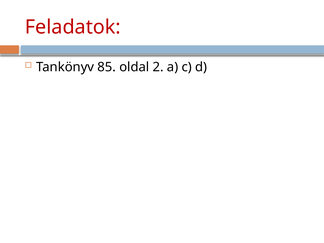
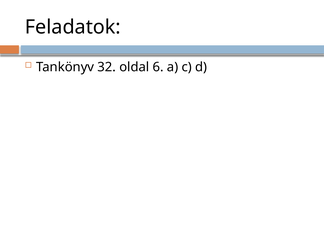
Feladatok colour: red -> black (73, 27)
85: 85 -> 32 (107, 67)
2: 2 -> 6 (158, 67)
